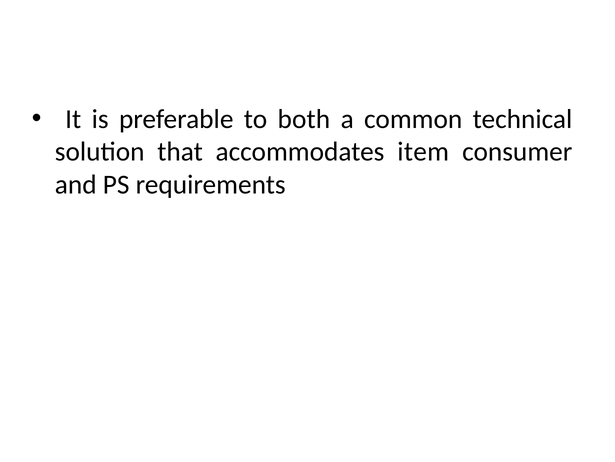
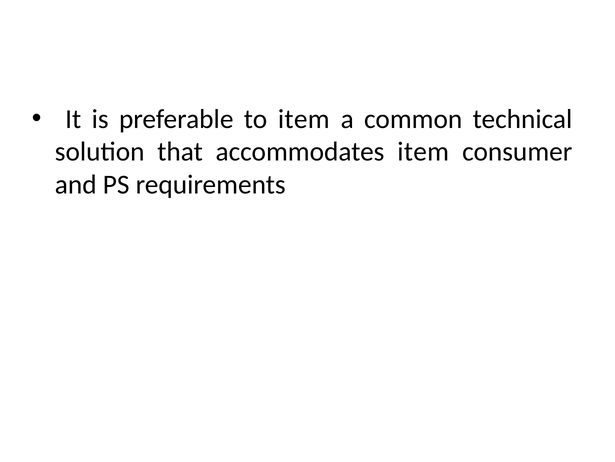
to both: both -> item (304, 119)
